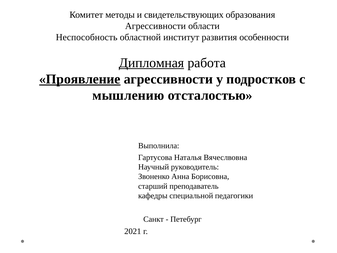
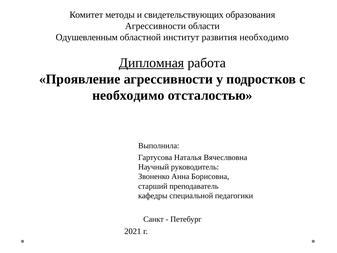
Неспособность: Неспособность -> Одушевленным (87, 37)
развития особенности: особенности -> необходимо (264, 37)
Проявление underline: present -> none (80, 79)
мышлению: мышлению -> необходимо (128, 95)
